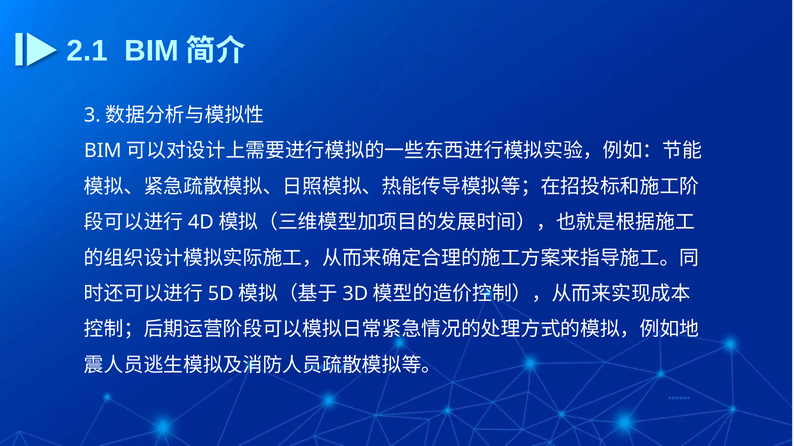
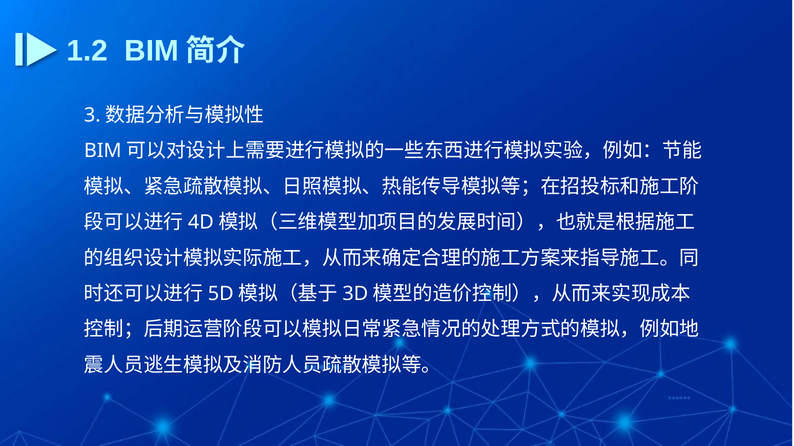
2.1: 2.1 -> 1.2 (87, 51)
